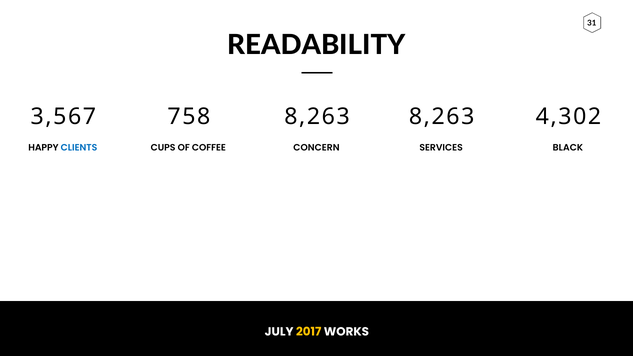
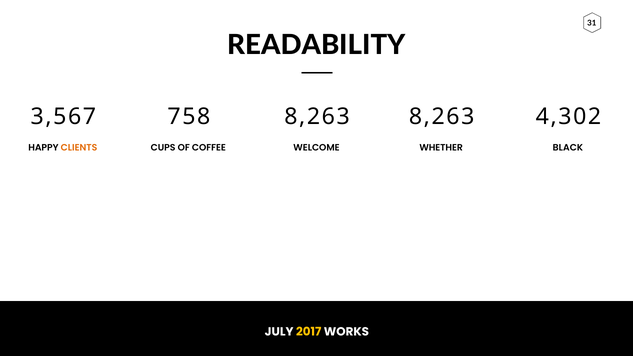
CLIENTS colour: blue -> orange (79, 148)
CONCERN: CONCERN -> WELCOME (316, 148)
SERVICES: SERVICES -> WHETHER (441, 148)
